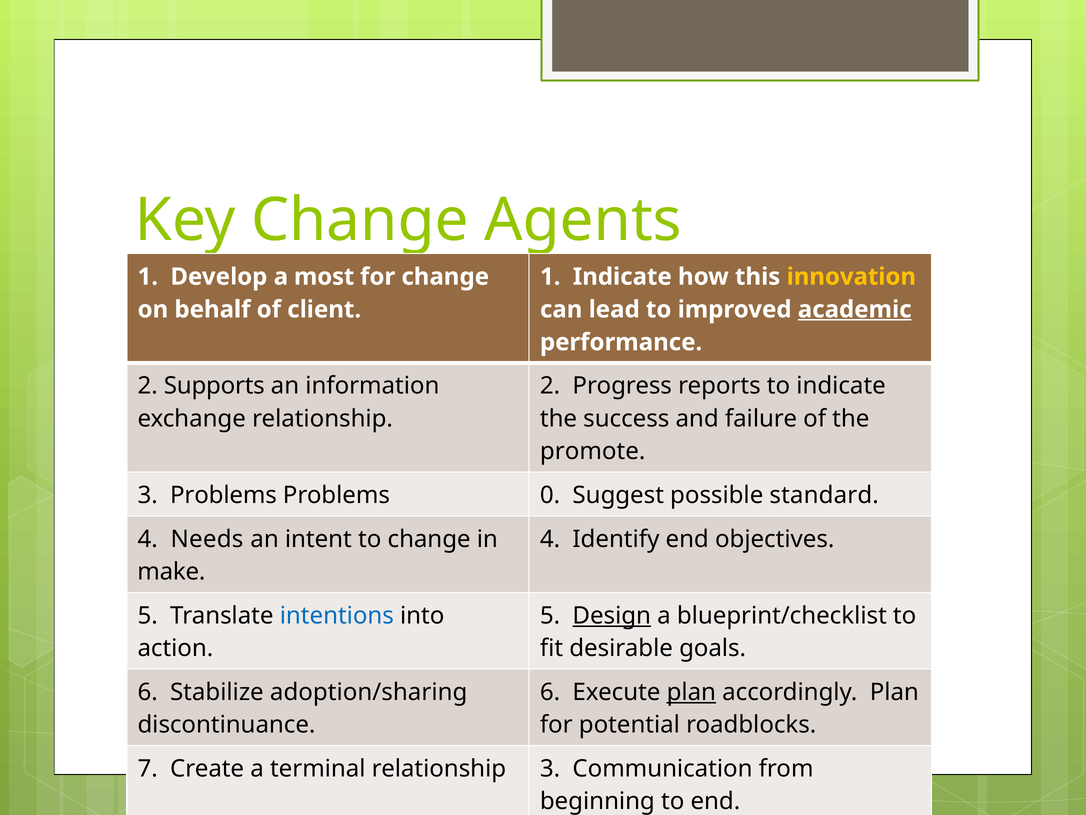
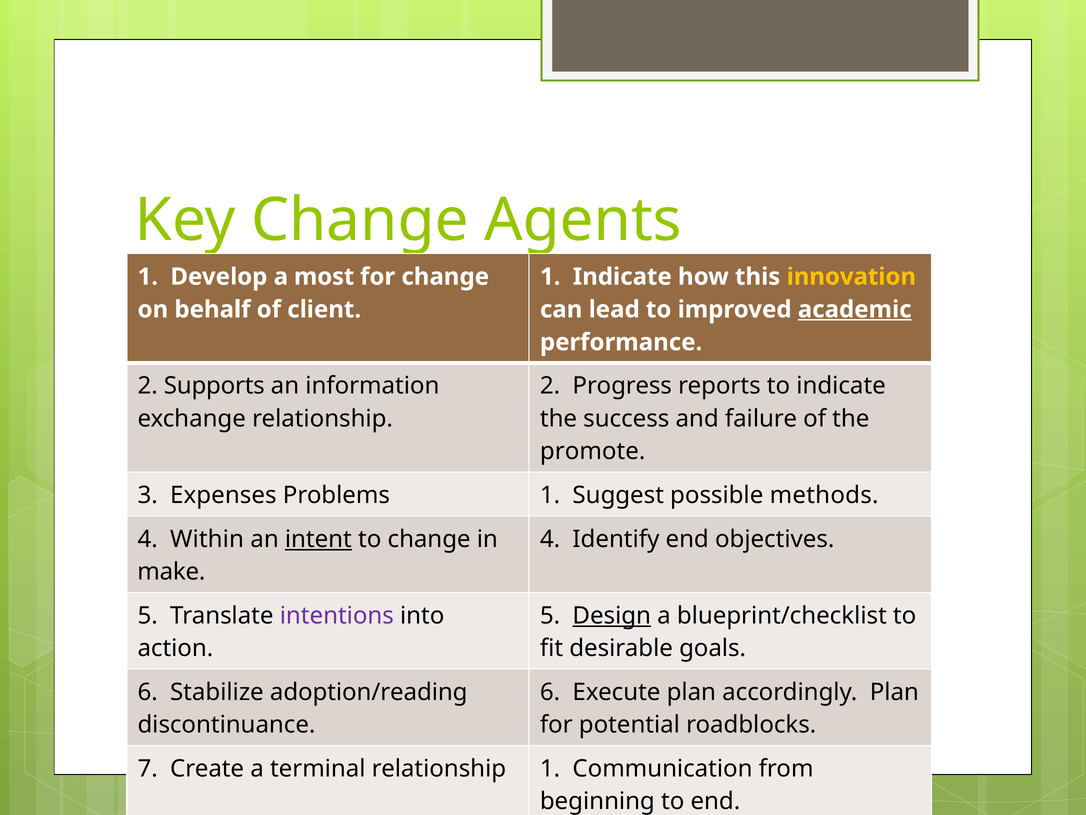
3 Problems: Problems -> Expenses (223, 495)
Problems 0: 0 -> 1 (550, 495)
standard: standard -> methods (824, 495)
Needs: Needs -> Within (207, 539)
intent underline: none -> present (318, 539)
intentions colour: blue -> purple (337, 615)
adoption/sharing: adoption/sharing -> adoption/reading (369, 692)
plan underline: present -> none (691, 692)
relationship 3: 3 -> 1 (550, 768)
